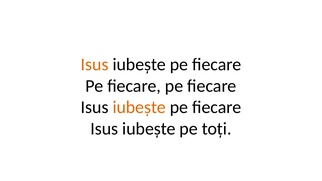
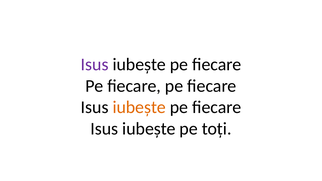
Isus colour: orange -> purple (95, 64)
